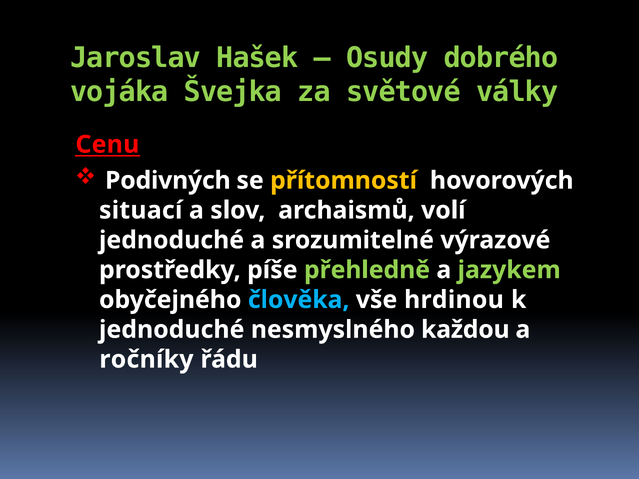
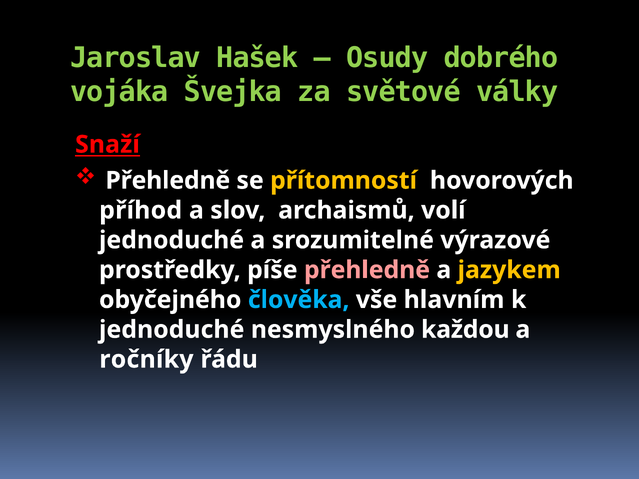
Cenu: Cenu -> Snaží (107, 145)
Podivných: Podivných -> Přehledně (168, 181)
situací: situací -> příhod (141, 210)
přehledně colour: light green -> pink (367, 270)
jazykem colour: light green -> yellow (509, 270)
hrdinou: hrdinou -> hlavním (454, 300)
